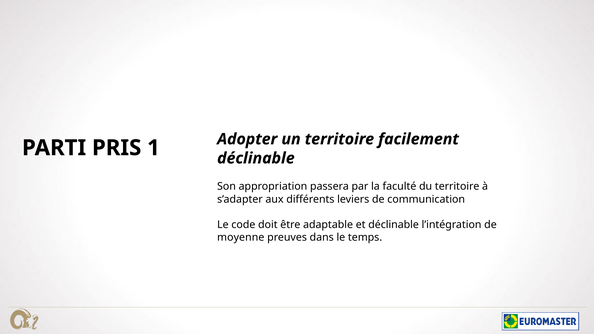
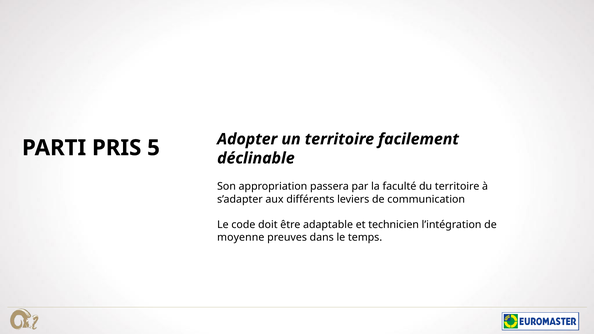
1: 1 -> 5 (153, 148)
et déclinable: déclinable -> technicien (394, 225)
